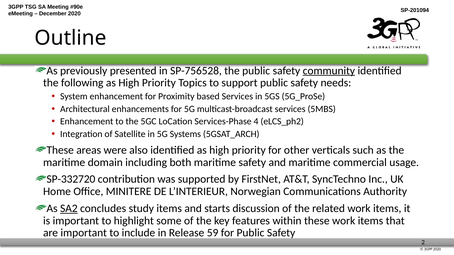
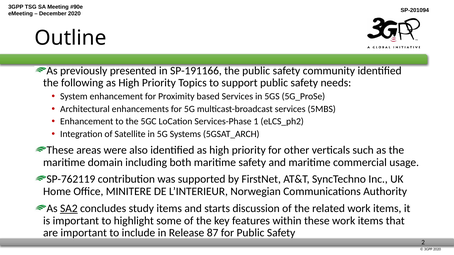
SP-756528: SP-756528 -> SP-191166 (196, 71)
community underline: present -> none (329, 71)
4: 4 -> 1 (256, 122)
SP-332720: SP-332720 -> SP-762119 (71, 179)
59: 59 -> 87 (213, 233)
